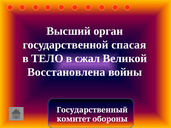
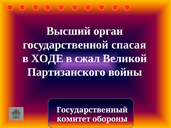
ТЕЛО: ТЕЛО -> ХОДЕ (47, 59)
Восстановлена: Восстановлена -> Партизанского (66, 72)
